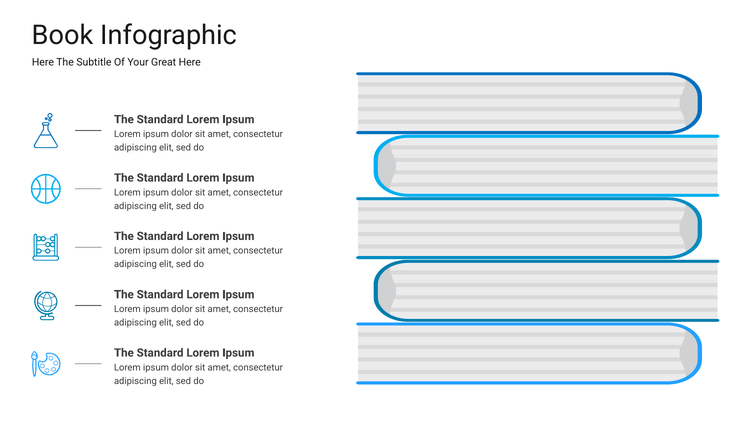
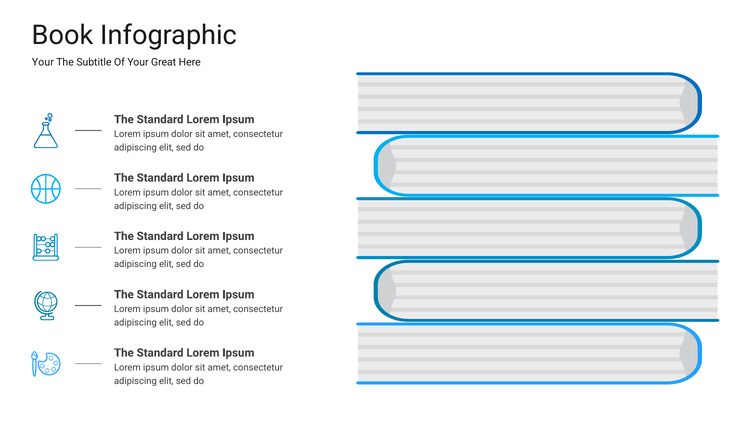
Here: Here -> Your (43, 62)
